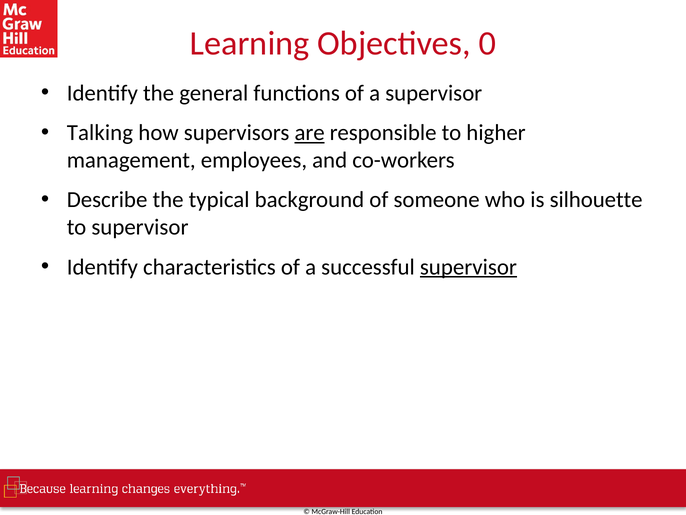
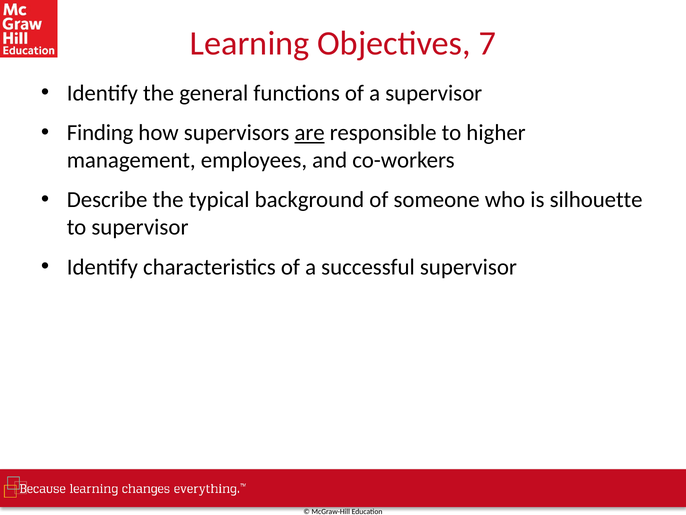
0: 0 -> 7 (487, 44)
Talking: Talking -> Finding (100, 133)
supervisor underline: present -> none (468, 267)
